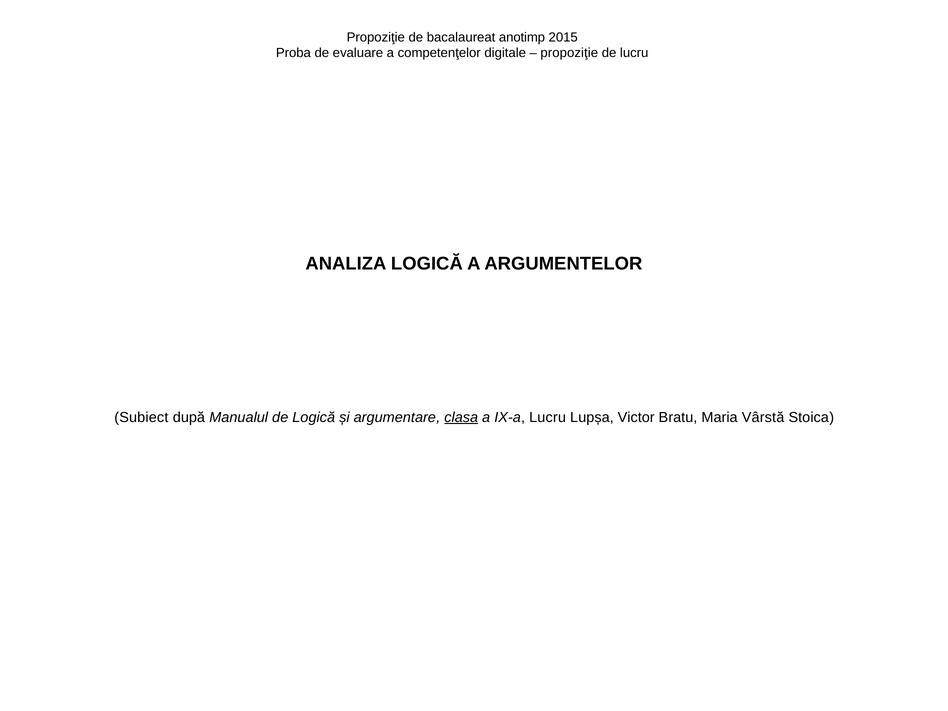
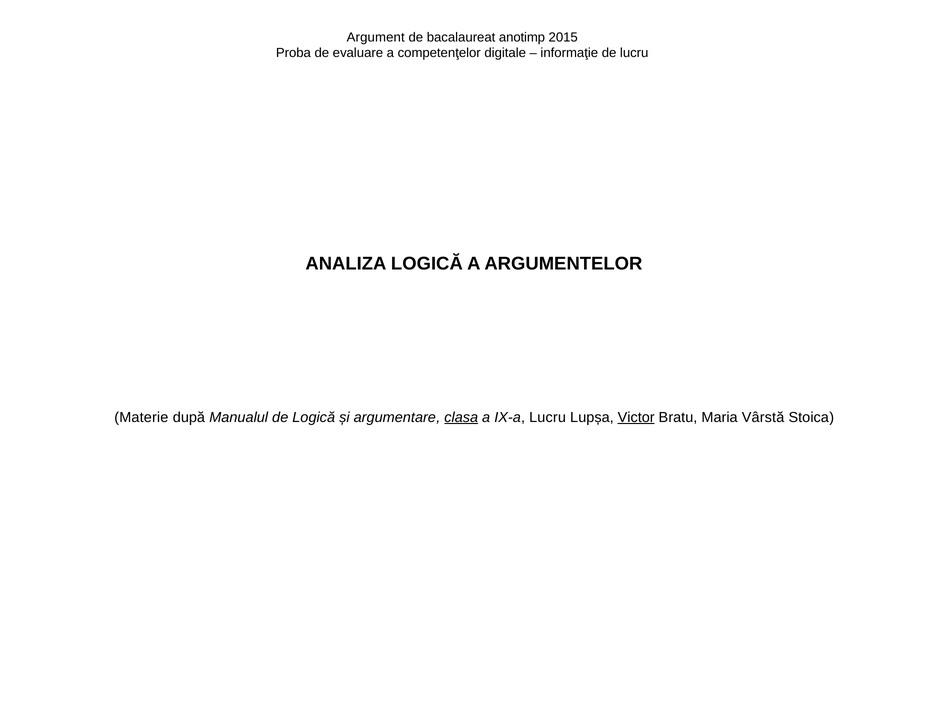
Propoziţie: Propoziţie -> Argument (376, 37)
propoziţie: propoziţie -> informaţie (569, 53)
Subiect: Subiect -> Materie (141, 417)
Victor underline: none -> present (636, 417)
